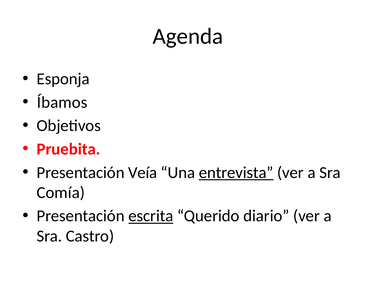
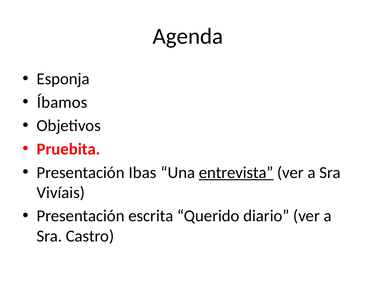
Veía: Veía -> Ibas (143, 172)
Comía: Comía -> Vivíais (61, 193)
escrita underline: present -> none (151, 216)
